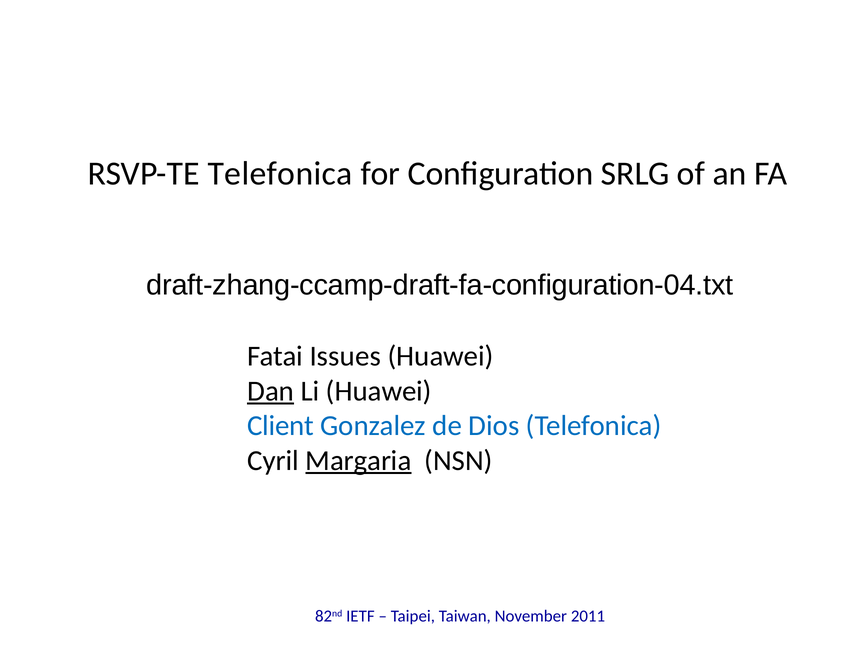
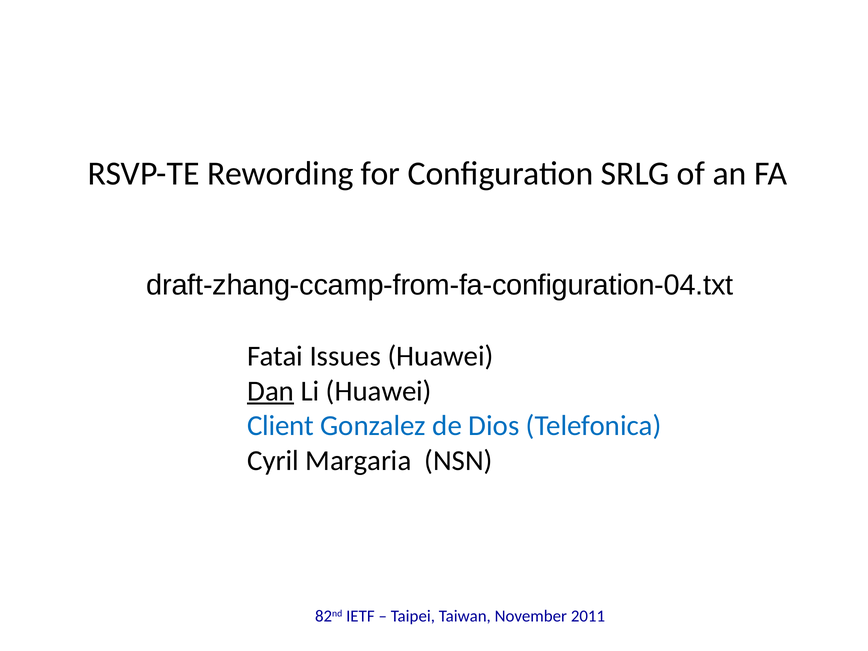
RSVP-TE Telefonica: Telefonica -> Rewording (280, 173)
draft-zhang-ccamp-draft-fa-configuration-04.txt: draft-zhang-ccamp-draft-fa-configuration-04.txt -> draft-zhang-ccamp-from-fa-configuration-04.txt (440, 285)
Margaria underline: present -> none (358, 461)
